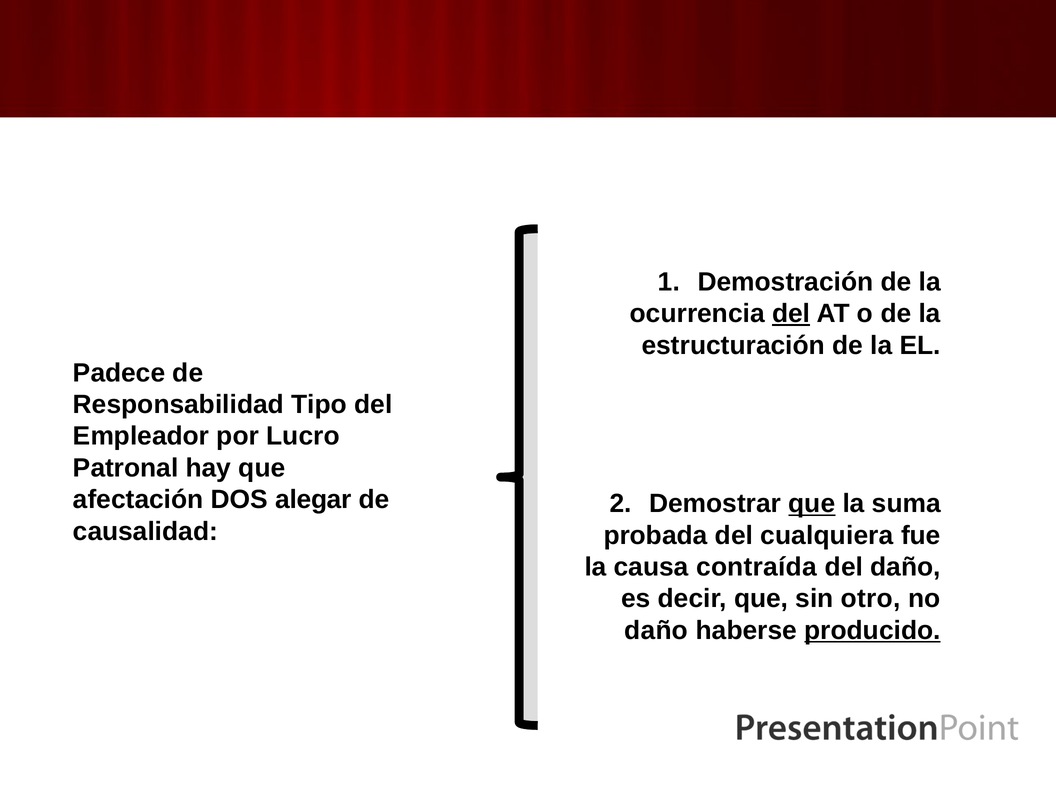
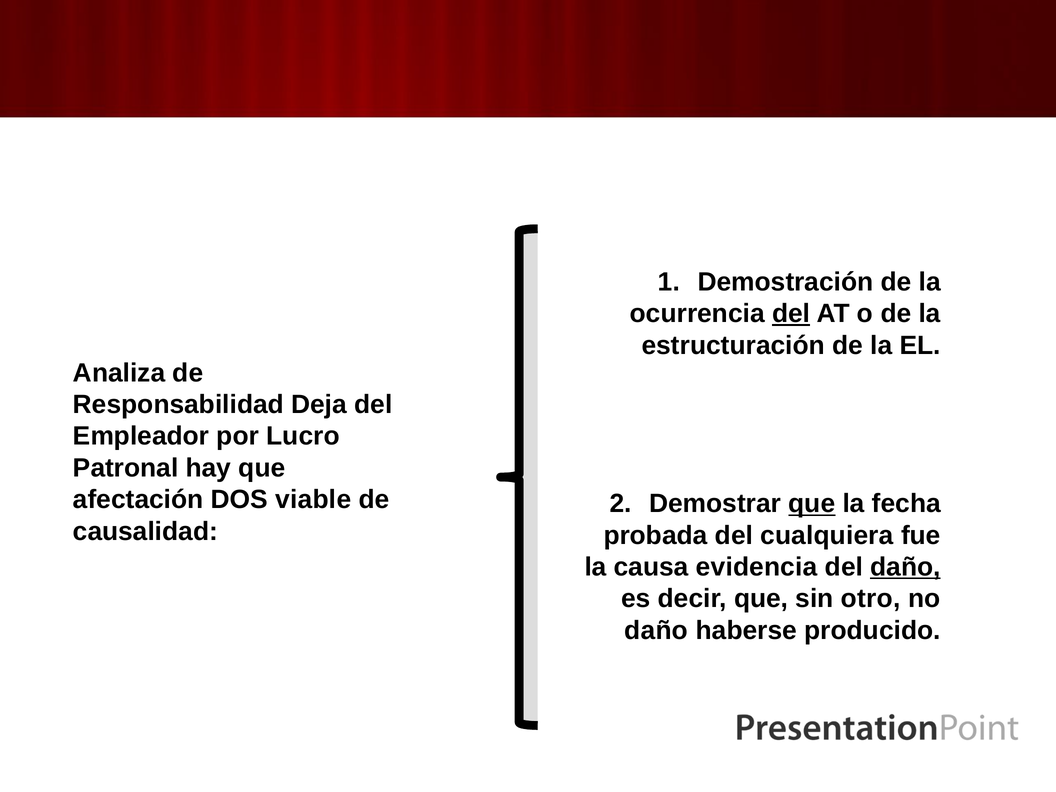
Padece: Padece -> Analiza (119, 373)
Tipo: Tipo -> Deja (319, 405)
alegar: alegar -> viable (313, 500)
suma: suma -> fecha (906, 504)
contraída: contraída -> evidencia (757, 567)
daño underline: none -> present (905, 567)
producido underline: present -> none (872, 630)
